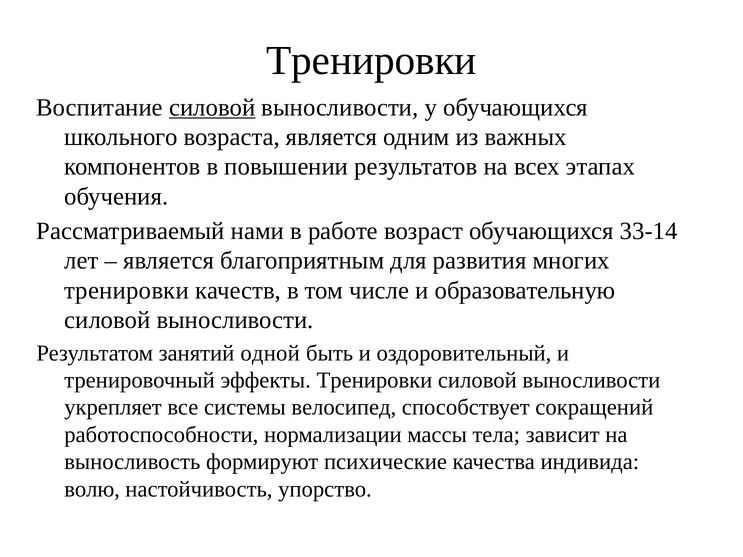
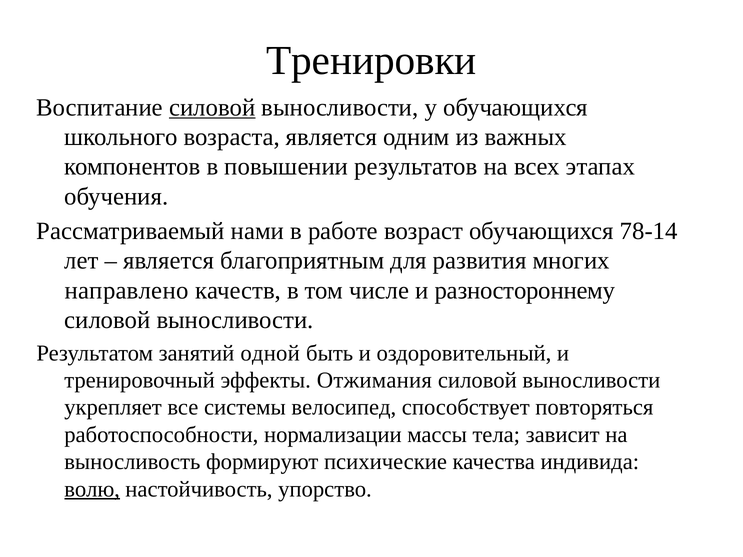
33-14: 33-14 -> 78-14 (649, 231)
тренировки: тренировки -> направлено (127, 291)
образовательную: образовательную -> разностороннему (525, 291)
эффекты Тренировки: Тренировки -> Отжимания (374, 380)
сокращений: сокращений -> повторяться (594, 408)
волю underline: none -> present (92, 489)
